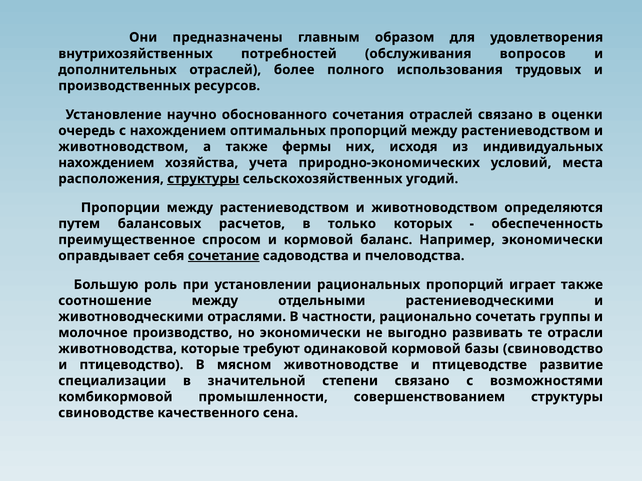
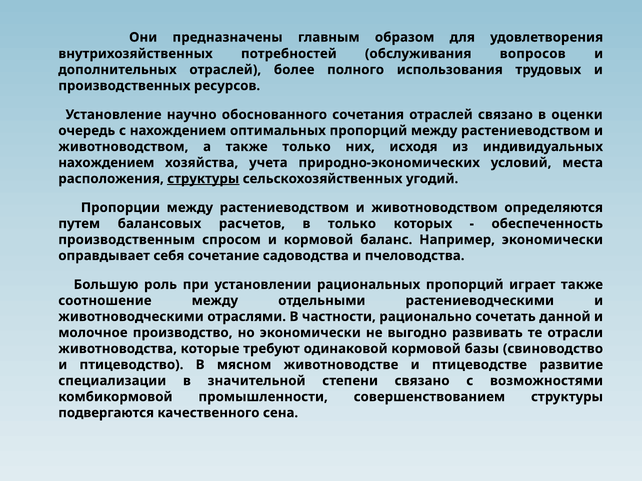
также фермы: фермы -> только (306, 147)
преимущественное: преимущественное -> производственным (127, 240)
сочетание underline: present -> none (224, 256)
группы: группы -> данной (565, 317)
свиноводстве: свиноводстве -> подвергаются (106, 413)
